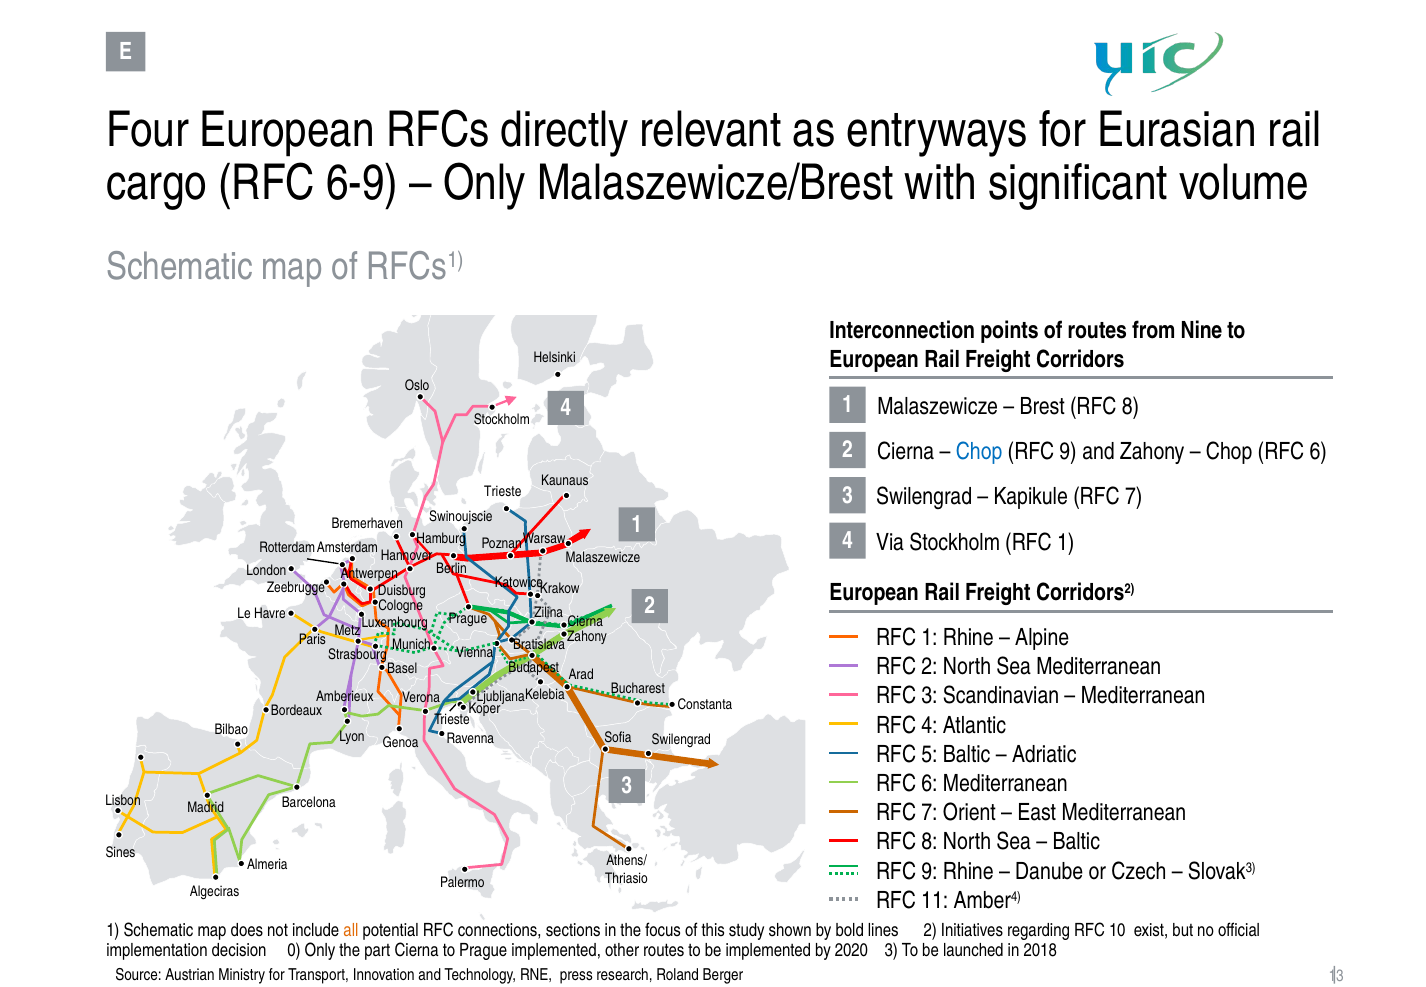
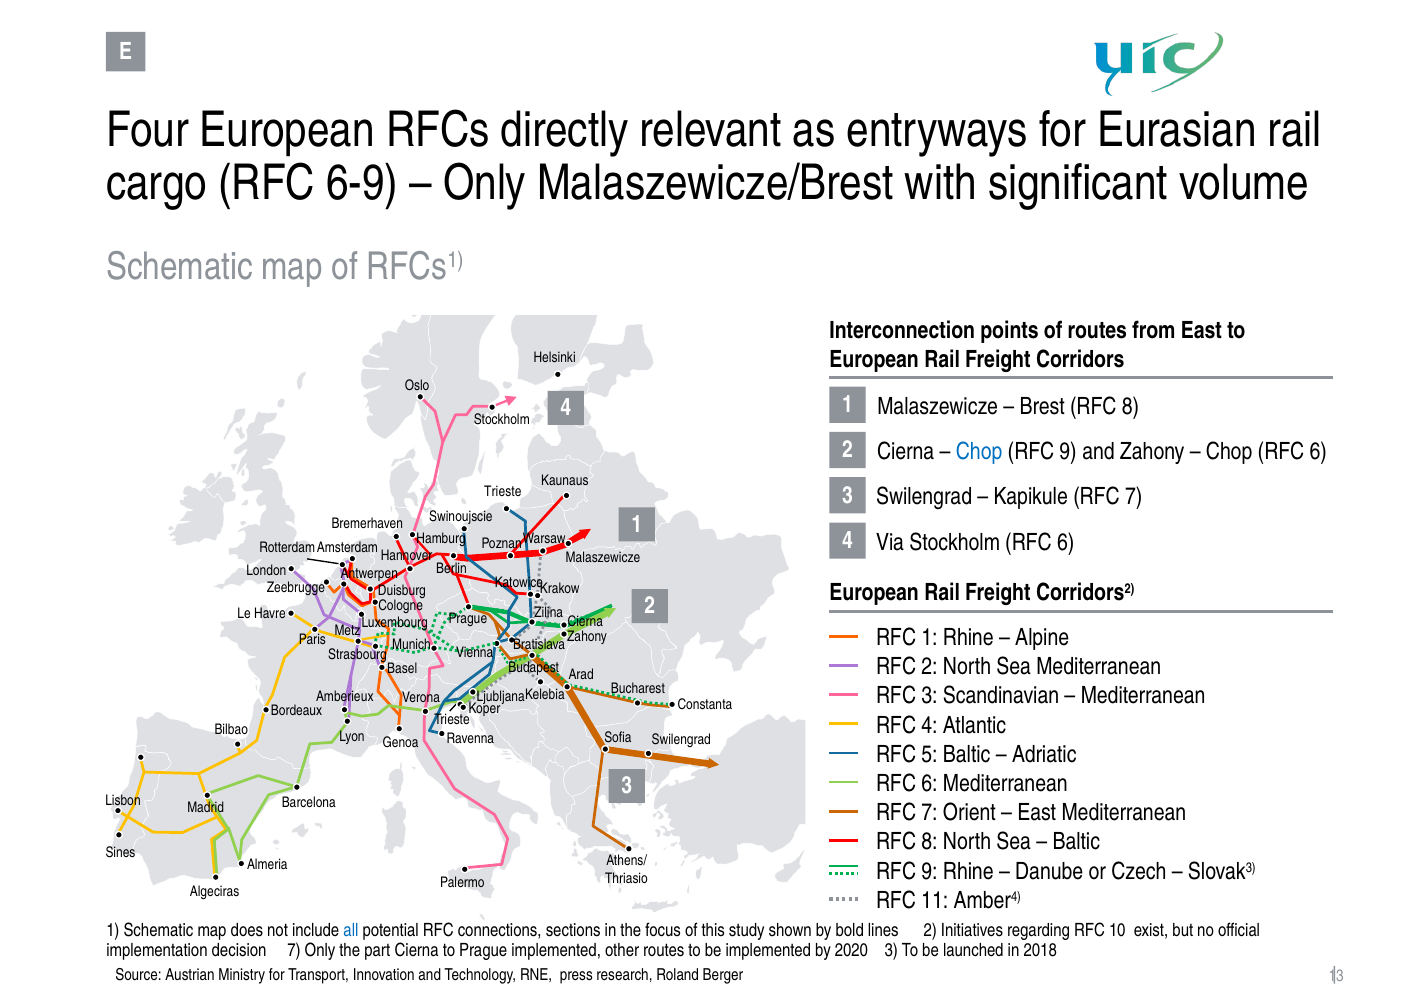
from Nine: Nine -> East (1201, 331)
Stockholm RFC 1: 1 -> 6 (1066, 542)
all colour: orange -> blue (351, 931)
decision 0: 0 -> 7 (294, 951)
